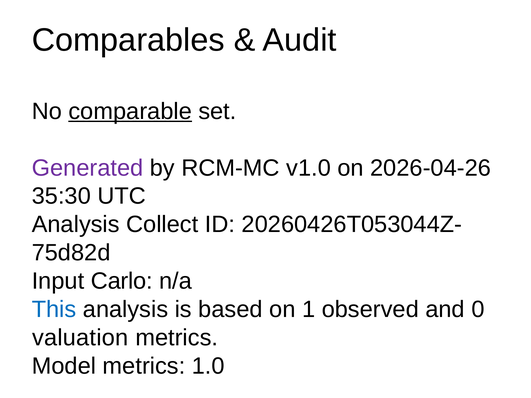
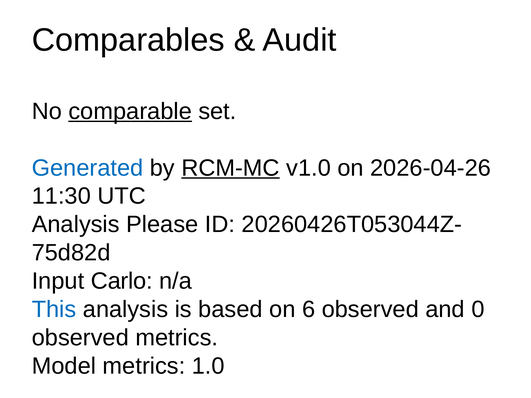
Generated colour: purple -> blue (88, 168)
RCM-MC underline: none -> present (231, 168)
35:30: 35:30 -> 11:30 (61, 196)
Collect: Collect -> Please (162, 225)
1: 1 -> 6 (309, 310)
valuation: valuation -> observed (80, 338)
